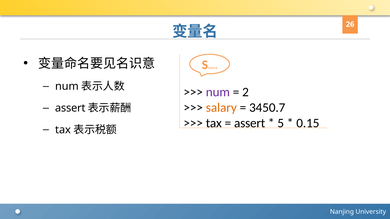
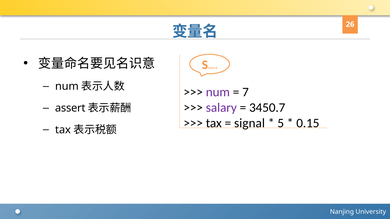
2: 2 -> 7 (245, 92)
salary colour: orange -> purple (221, 108)
assert: assert -> signal (250, 123)
